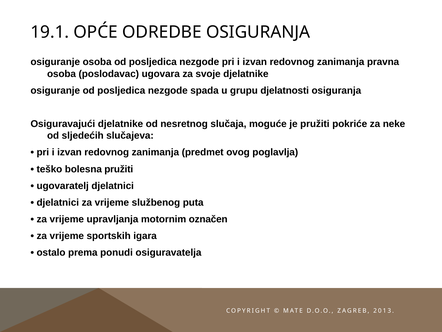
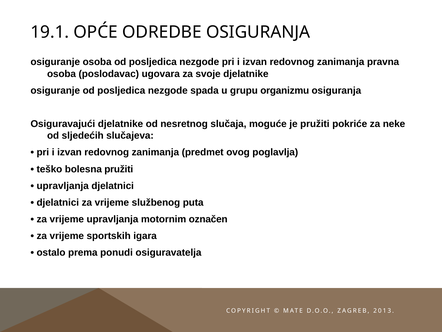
djelatnosti: djelatnosti -> organizmu (285, 90)
ugovaratelj: ugovaratelj -> upravljanja (63, 186)
